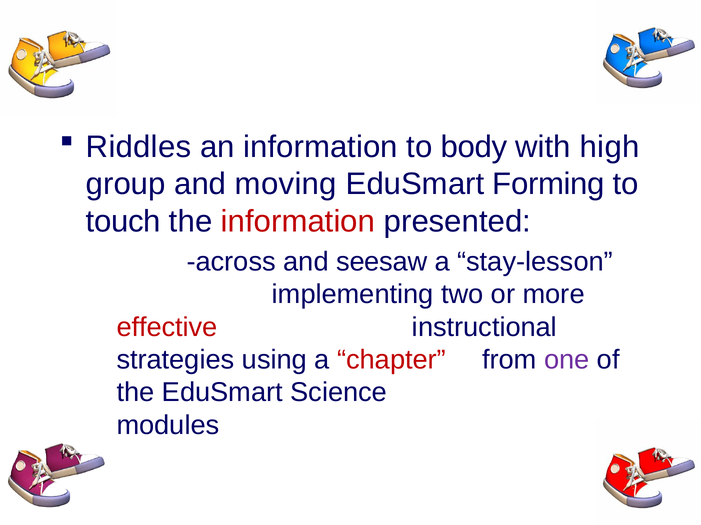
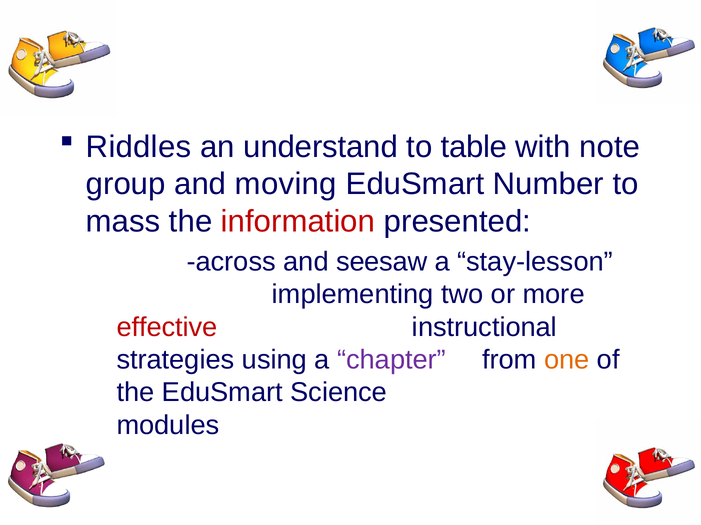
an information: information -> understand (321, 147)
body: body -> table (474, 147)
high: high -> note (610, 147)
Forming: Forming -> Number (548, 184)
touch: touch -> mass (123, 222)
chapter colour: red -> purple (392, 360)
one colour: purple -> orange (567, 360)
